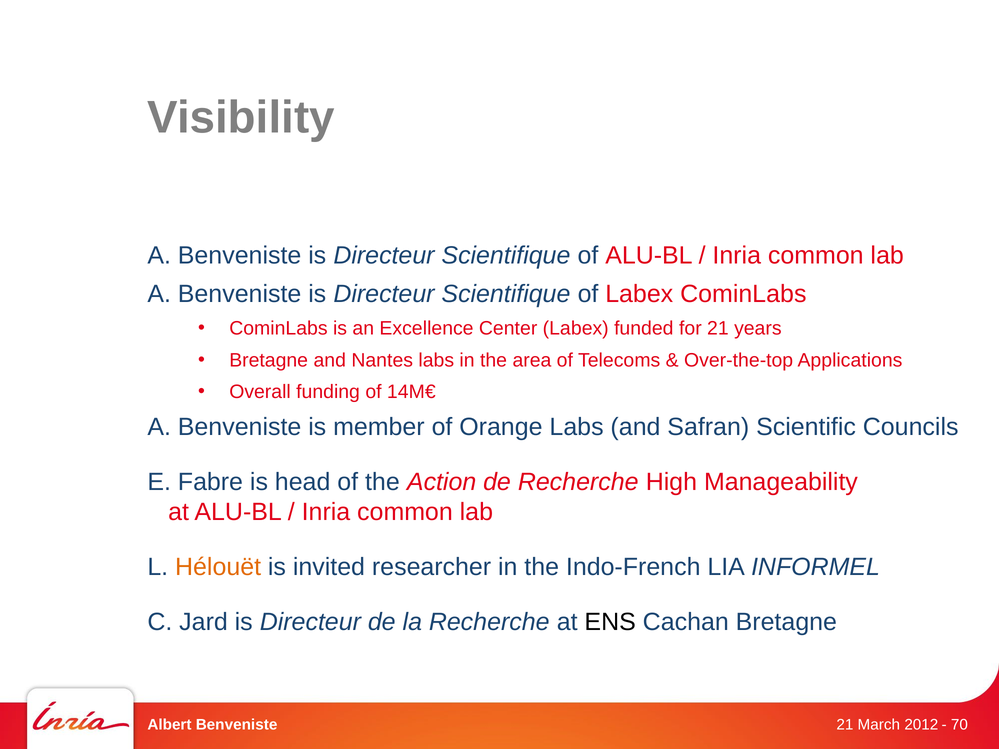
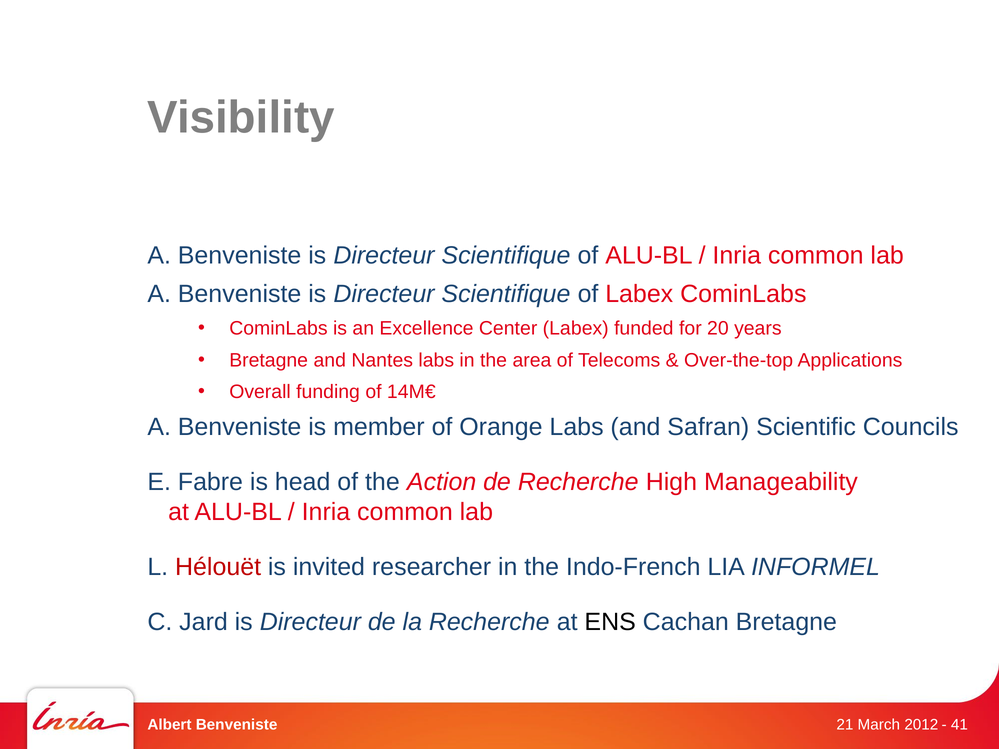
for 21: 21 -> 20 (718, 329)
Hélouët colour: orange -> red (218, 567)
70: 70 -> 41 (959, 725)
